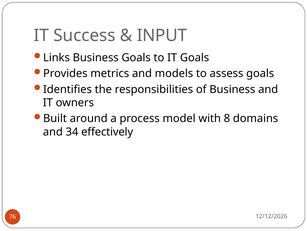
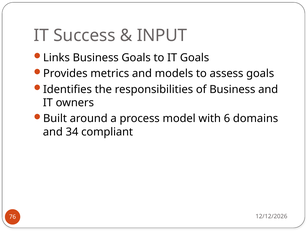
8: 8 -> 6 (227, 118)
effectively: effectively -> compliant (107, 131)
